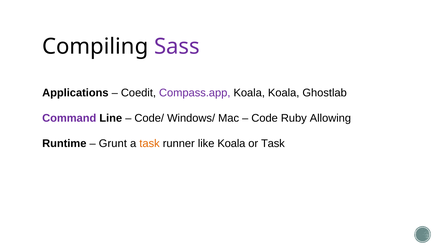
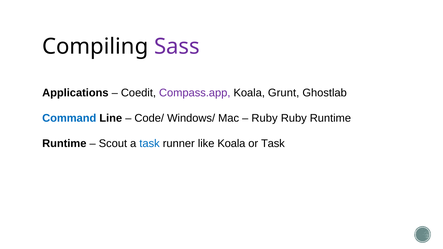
Koala Koala: Koala -> Grunt (284, 93)
Command colour: purple -> blue (69, 118)
Code: Code -> Ruby (265, 118)
Ruby Allowing: Allowing -> Runtime (330, 118)
Grunt: Grunt -> Scout (113, 144)
task colour: orange -> blue (150, 144)
